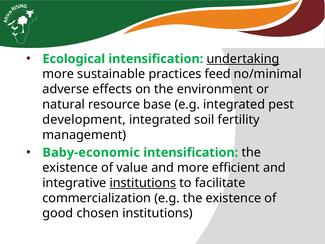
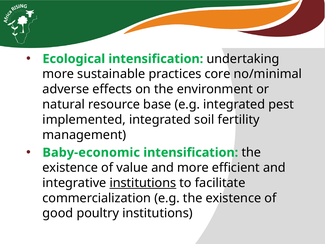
undertaking underline: present -> none (243, 59)
feed: feed -> core (218, 74)
development: development -> implemented (84, 120)
chosen: chosen -> poultry (98, 213)
